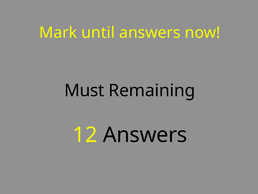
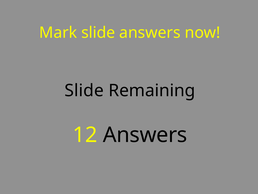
Mark until: until -> slide (98, 33)
Must: Must -> Slide (84, 90)
